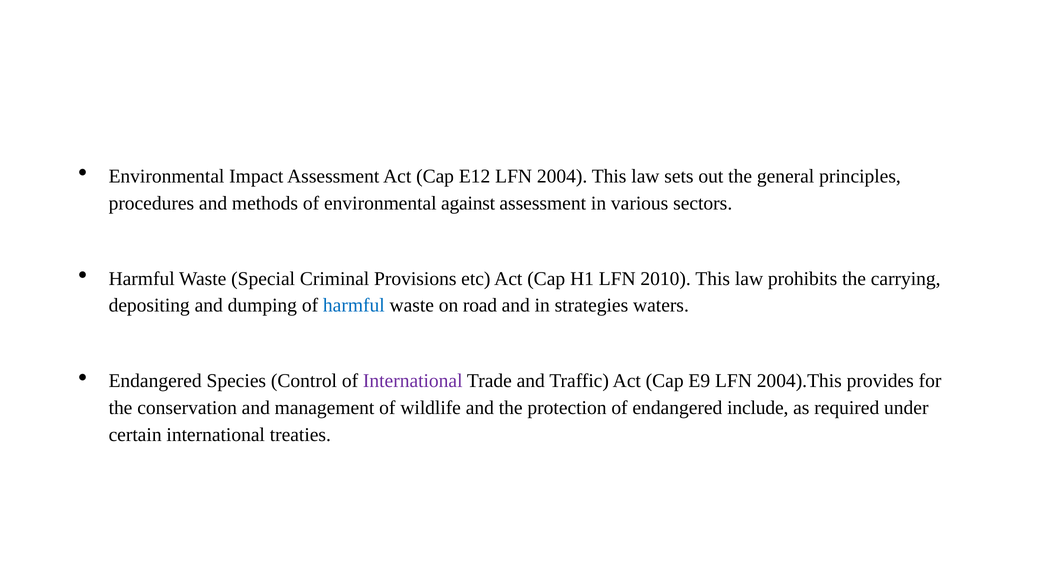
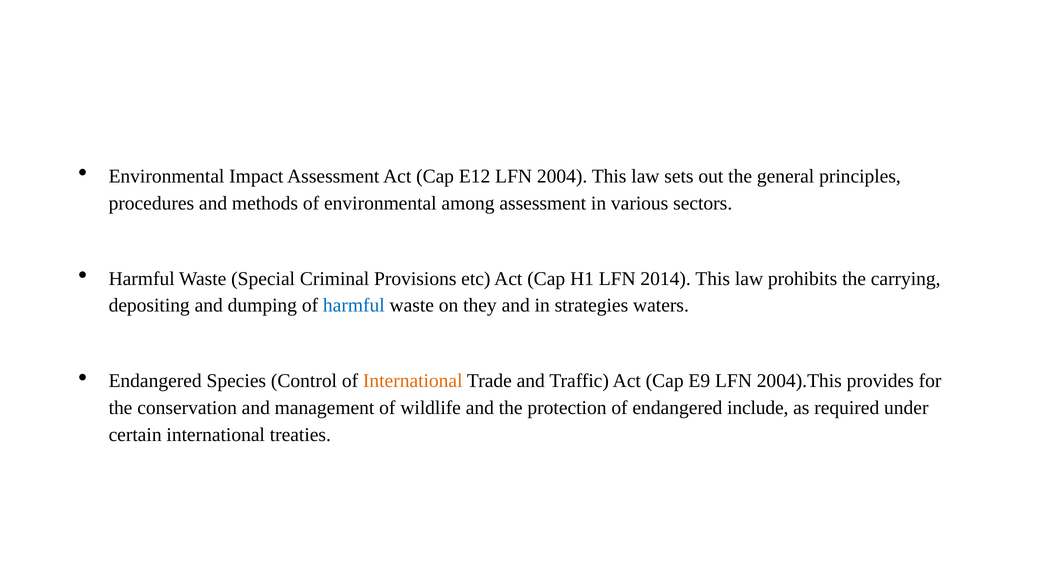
against: against -> among (468, 203)
2010: 2010 -> 2014 (666, 279)
road: road -> they (480, 306)
International colour: purple -> orange (413, 381)
